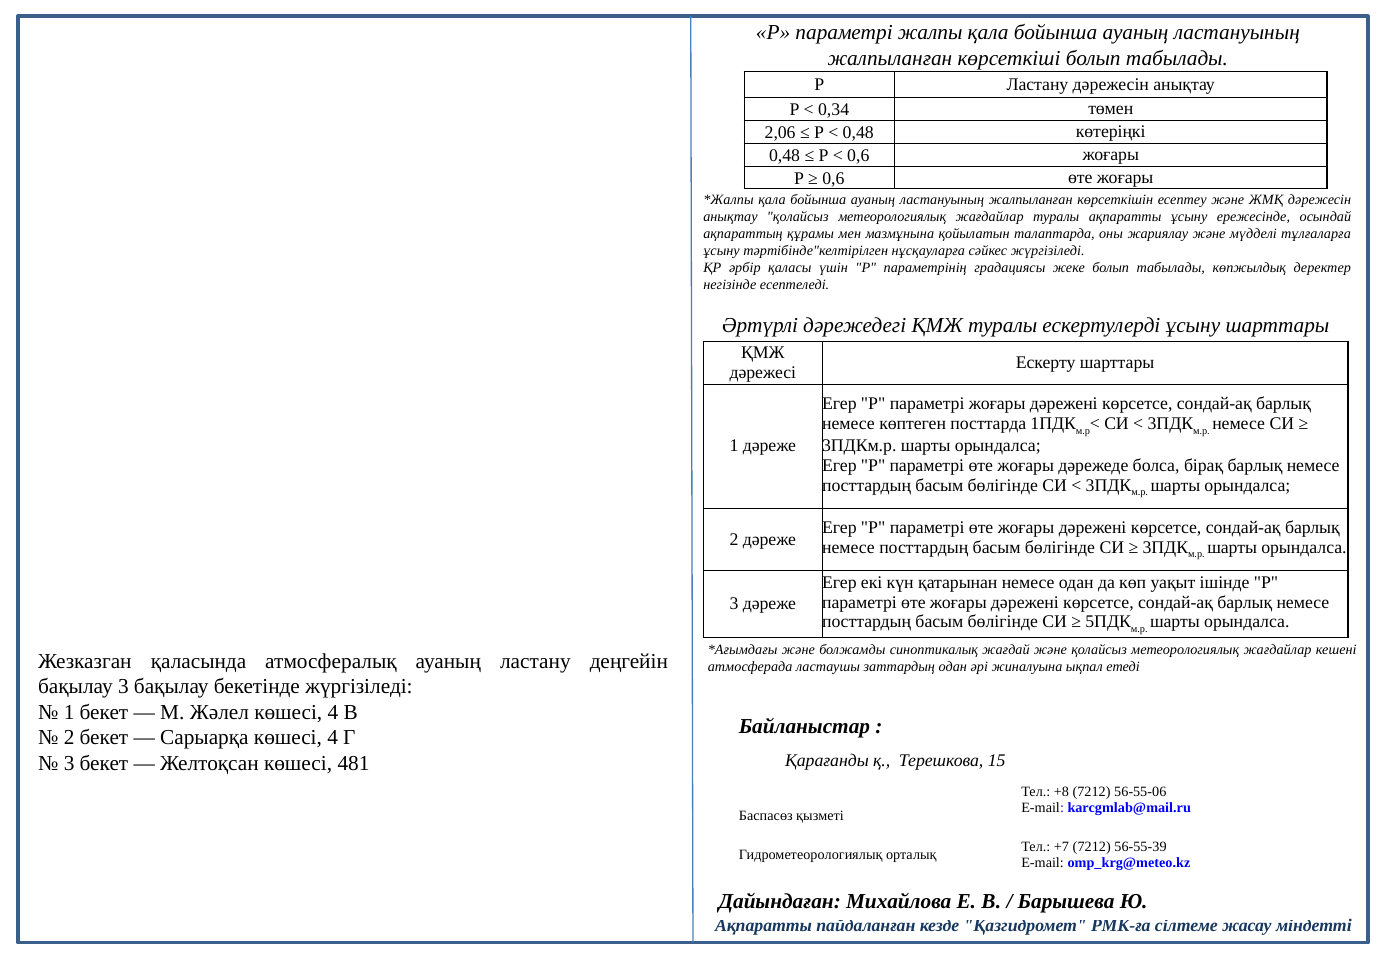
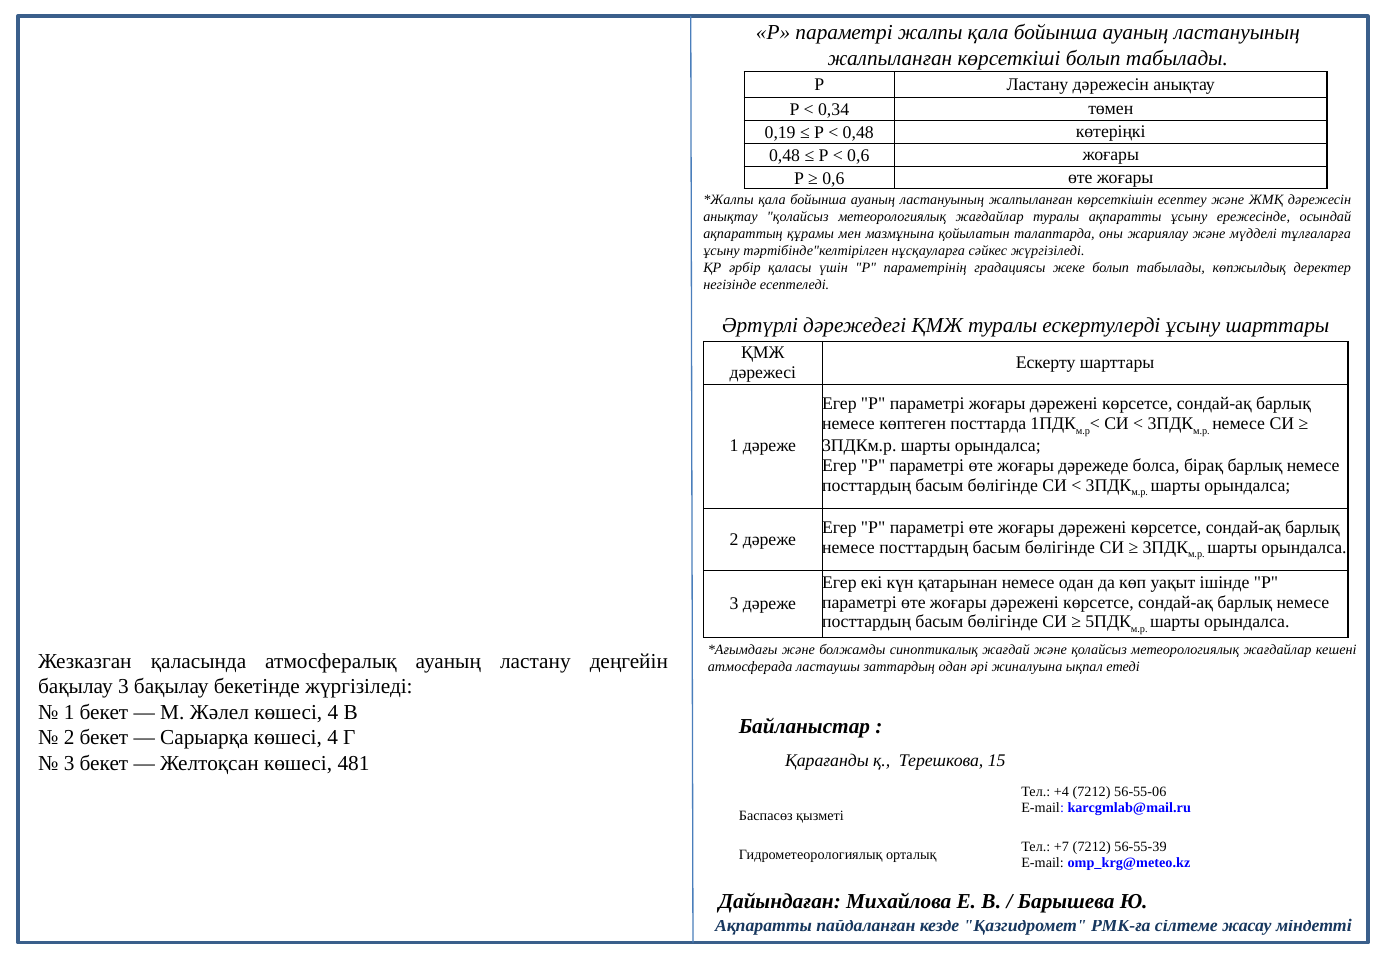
2,06: 2,06 -> 0,19 (780, 133)
+8: +8 -> +4 (1061, 792)
